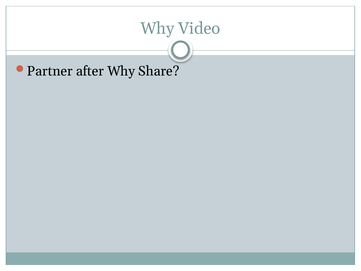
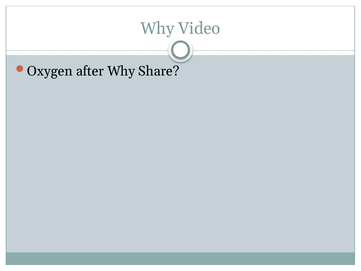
Partner: Partner -> Oxygen (50, 71)
